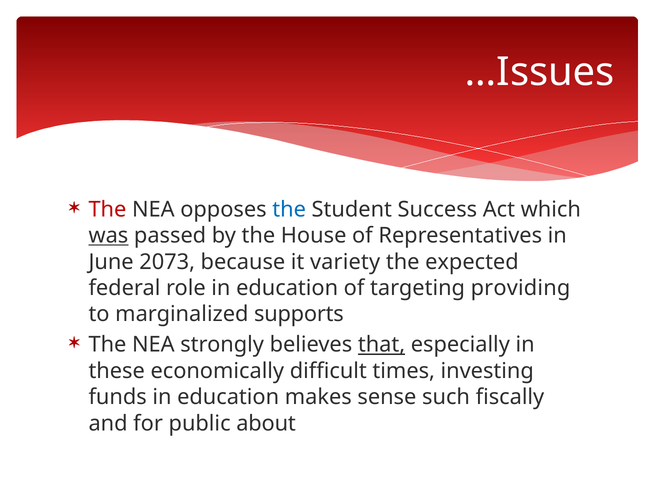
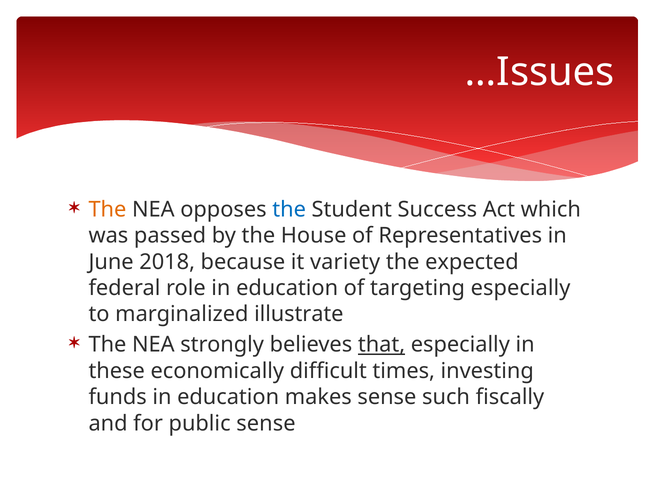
The colour: red -> orange (107, 209)
was underline: present -> none (108, 235)
2073: 2073 -> 2018 (167, 262)
targeting providing: providing -> especially (521, 288)
supports: supports -> illustrate (299, 314)
public about: about -> sense (266, 423)
